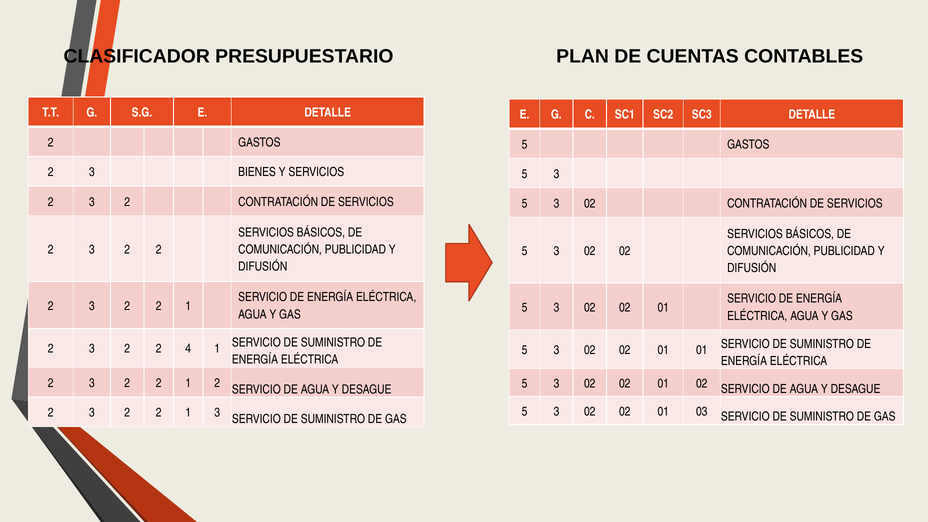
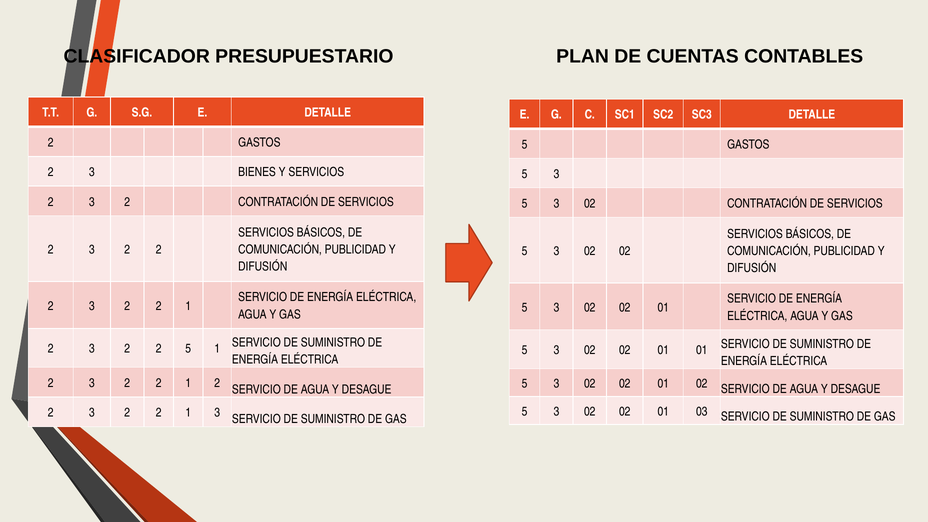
2 4: 4 -> 5 (188, 349)
